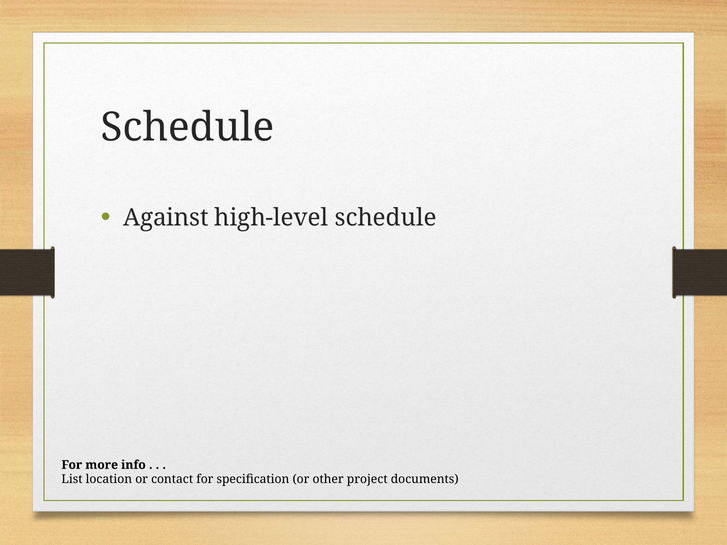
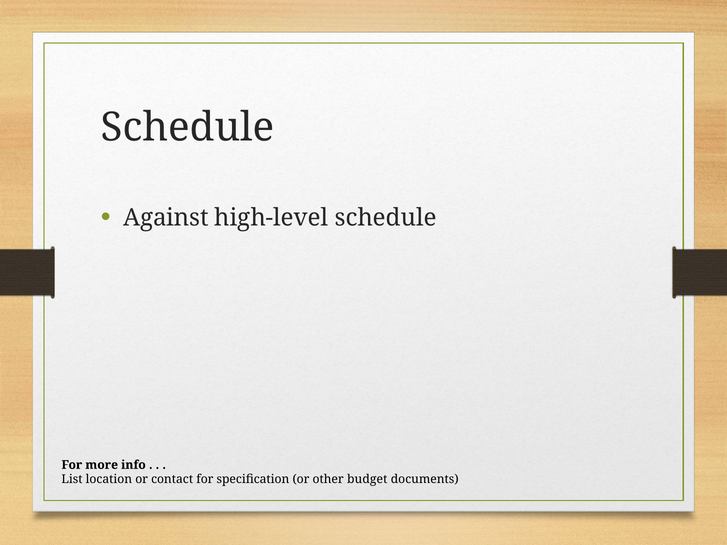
project: project -> budget (367, 480)
